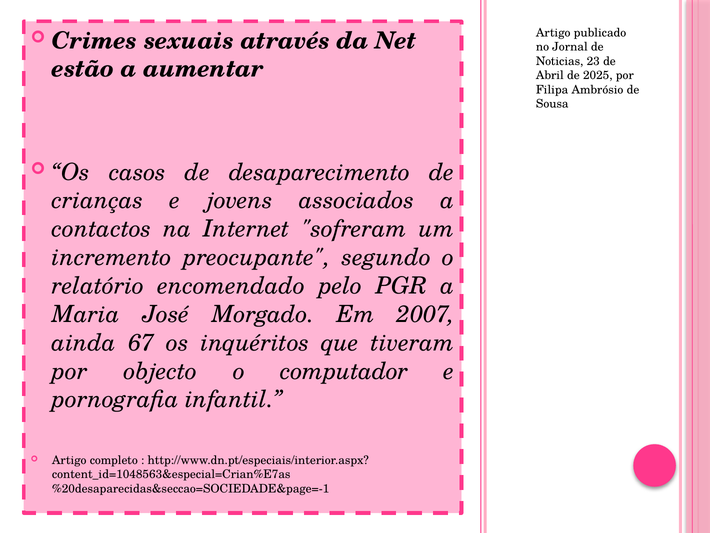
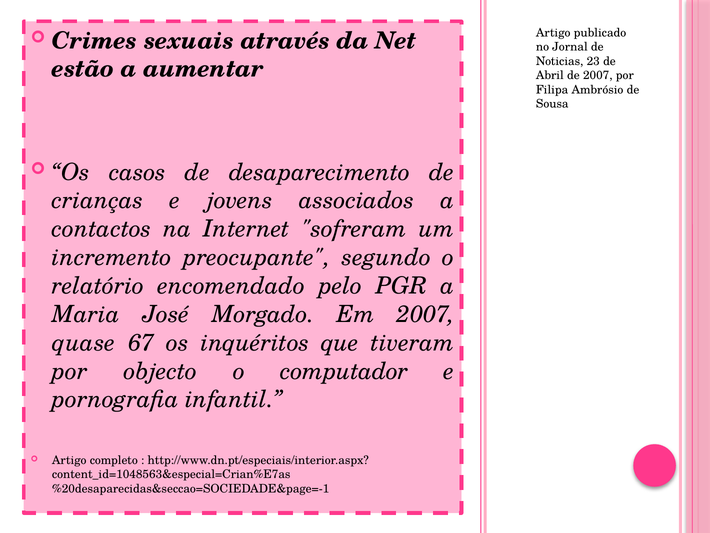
de 2025: 2025 -> 2007 (598, 75)
ainda: ainda -> quase (84, 342)
